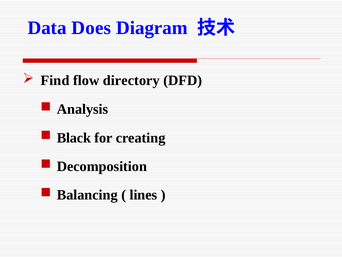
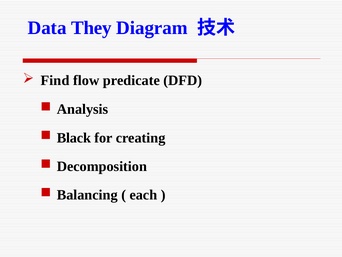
Does: Does -> They (91, 28)
directory: directory -> predicate (131, 80)
lines: lines -> each (143, 195)
